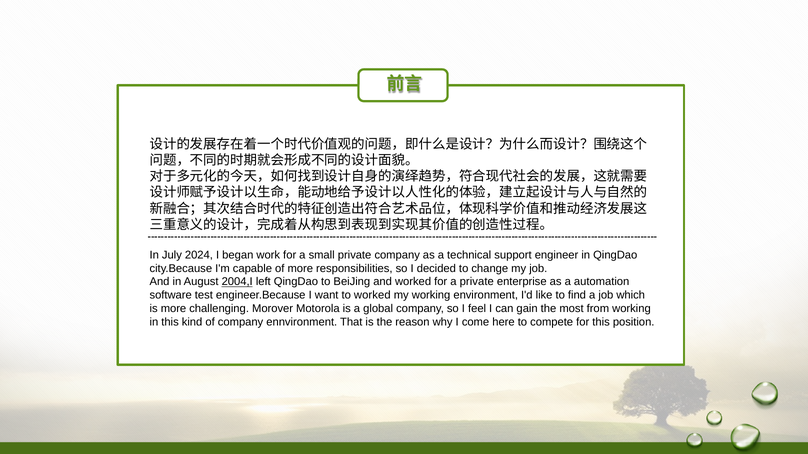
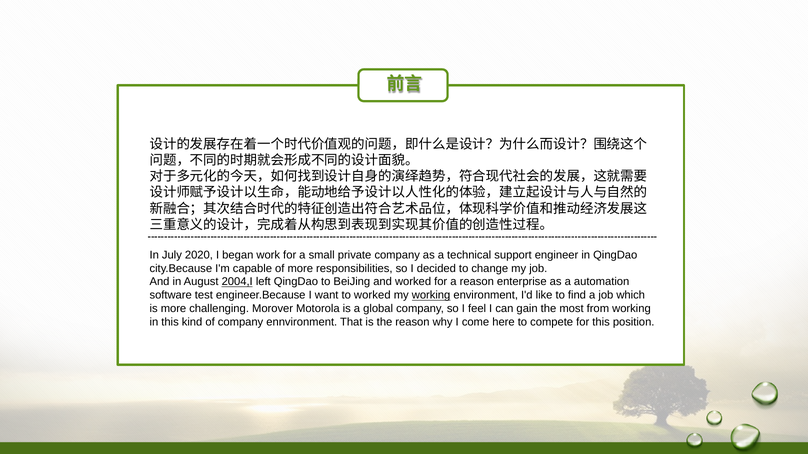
2024: 2024 -> 2020 (199, 255)
a private: private -> reason (477, 282)
working underline: none -> present (431, 296)
